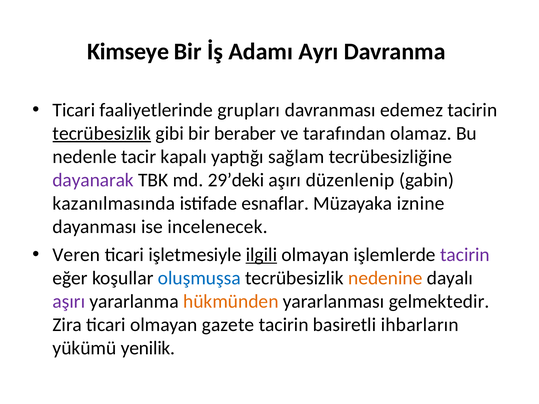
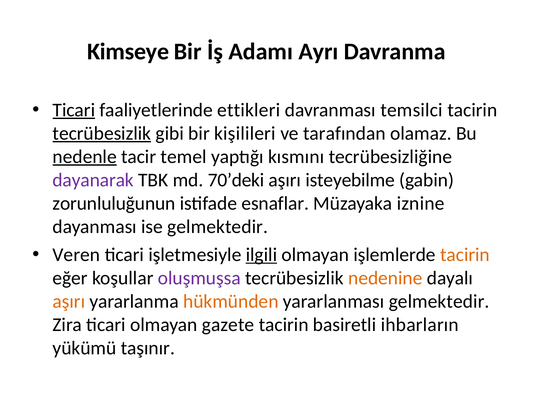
Ticari underline: none -> present (74, 110)
grupları: grupları -> ettikleri (249, 110)
edemez: edemez -> temsilci (412, 110)
beraber: beraber -> kişilileri (245, 133)
nedenle underline: none -> present (85, 157)
kapalı: kapalı -> temel (184, 157)
sağlam: sağlam -> kısmını (296, 157)
29’deki: 29’deki -> 70’deki (236, 180)
düzenlenip: düzenlenip -> isteyebilme (350, 180)
kazanılmasında: kazanılmasında -> zorunluluğunun (114, 203)
ise incelenecek: incelenecek -> gelmektedir (218, 227)
tacirin colour: purple -> orange (465, 255)
oluşmuşsa colour: blue -> purple (199, 278)
aşırı colour: purple -> orange (69, 302)
yenilik: yenilik -> taşınır (148, 348)
